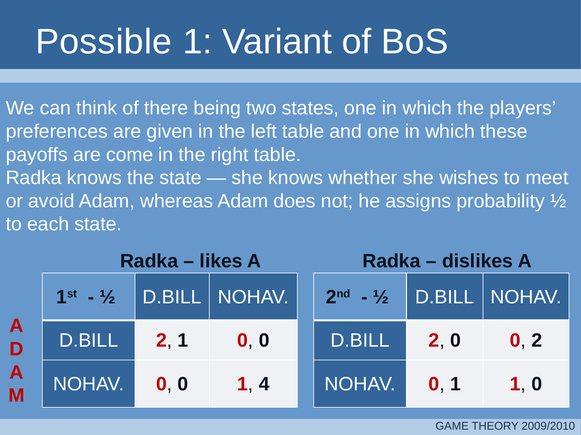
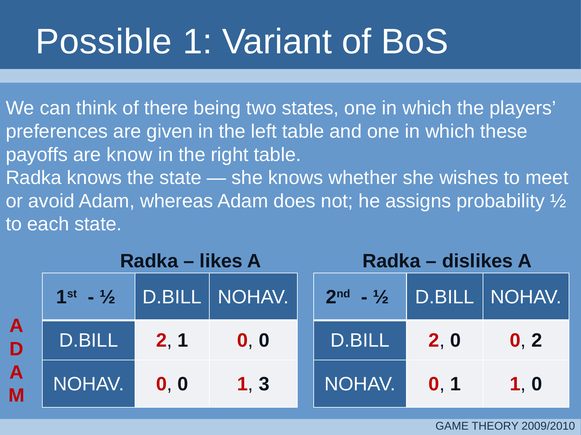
come: come -> know (130, 155)
4: 4 -> 3 (264, 385)
